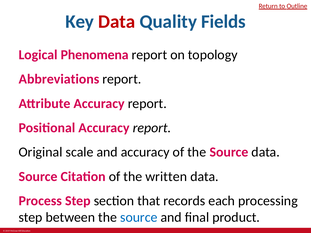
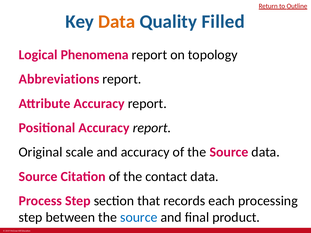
Data colour: red -> orange (117, 22)
Fields: Fields -> Filled (223, 22)
written: written -> contact (166, 177)
